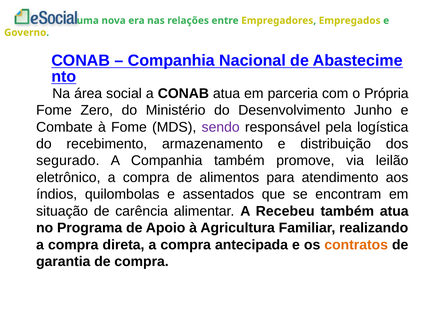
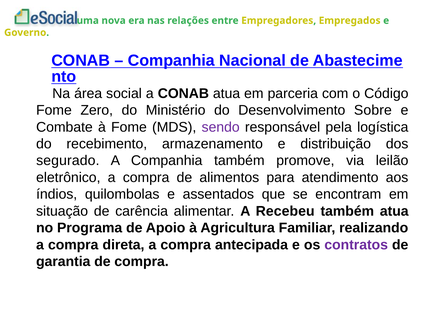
Própria: Própria -> Código (386, 93)
Junho: Junho -> Sobre (373, 110)
contratos colour: orange -> purple (356, 244)
